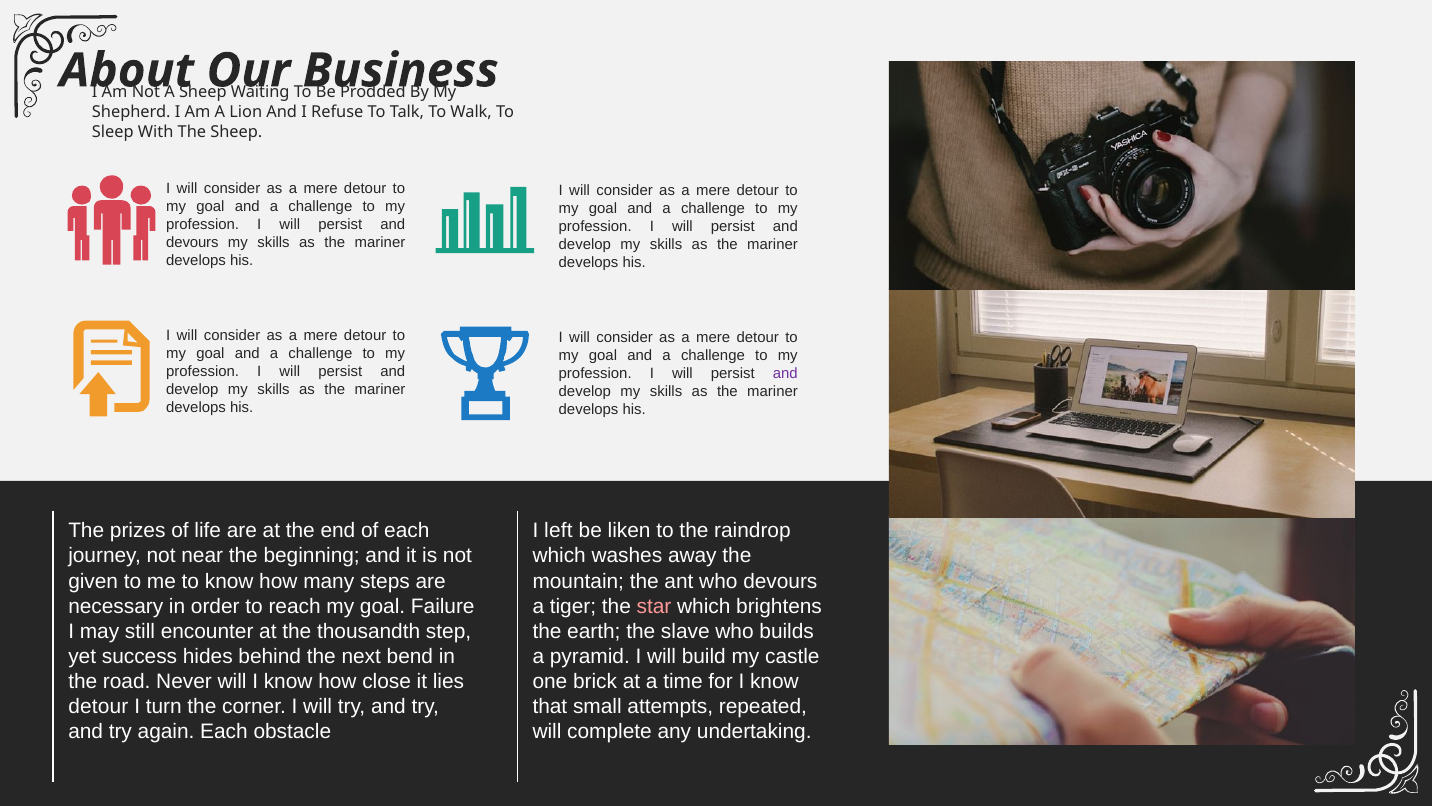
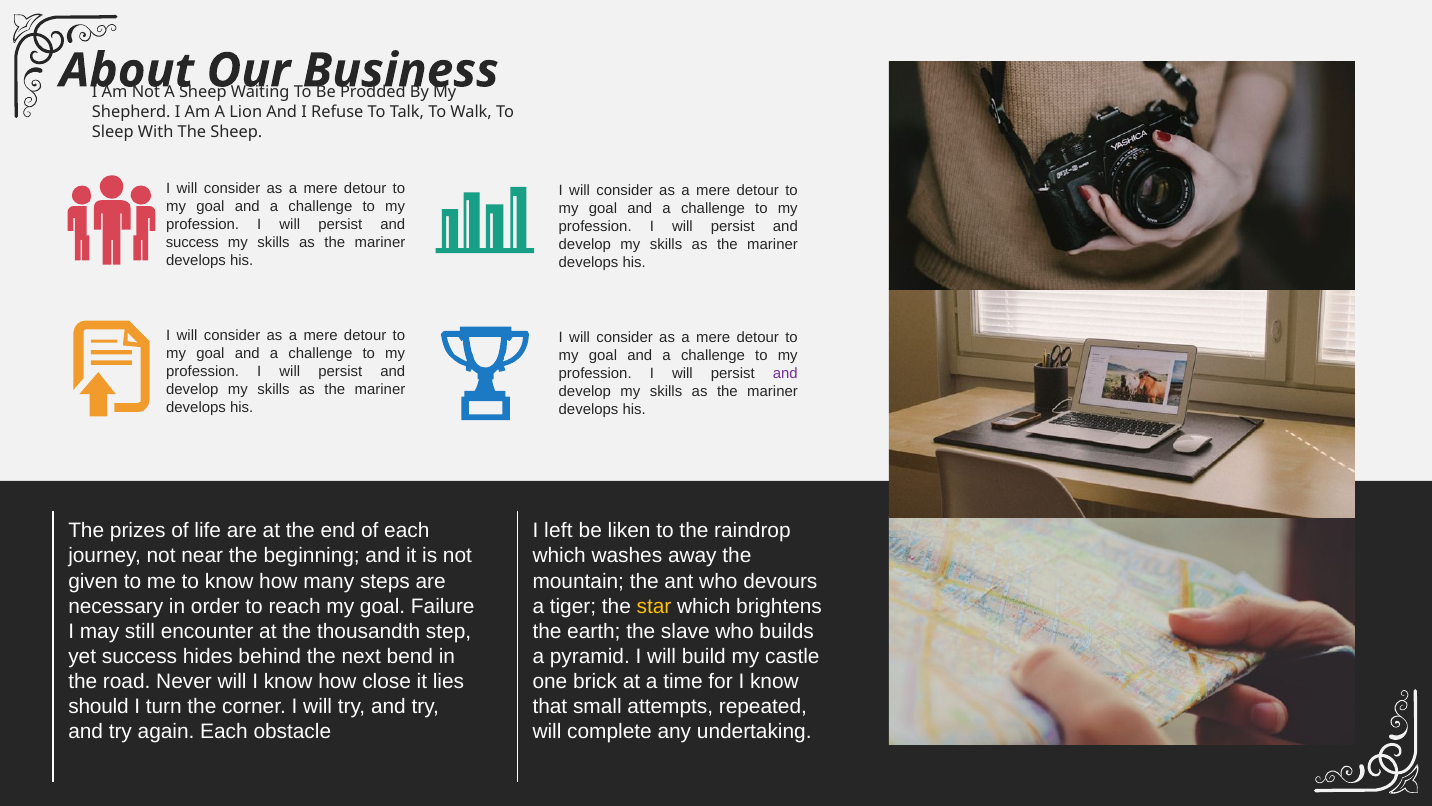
devours: devours -> success (192, 242)
star colour: pink -> yellow (654, 606)
detour: detour -> should (99, 706)
